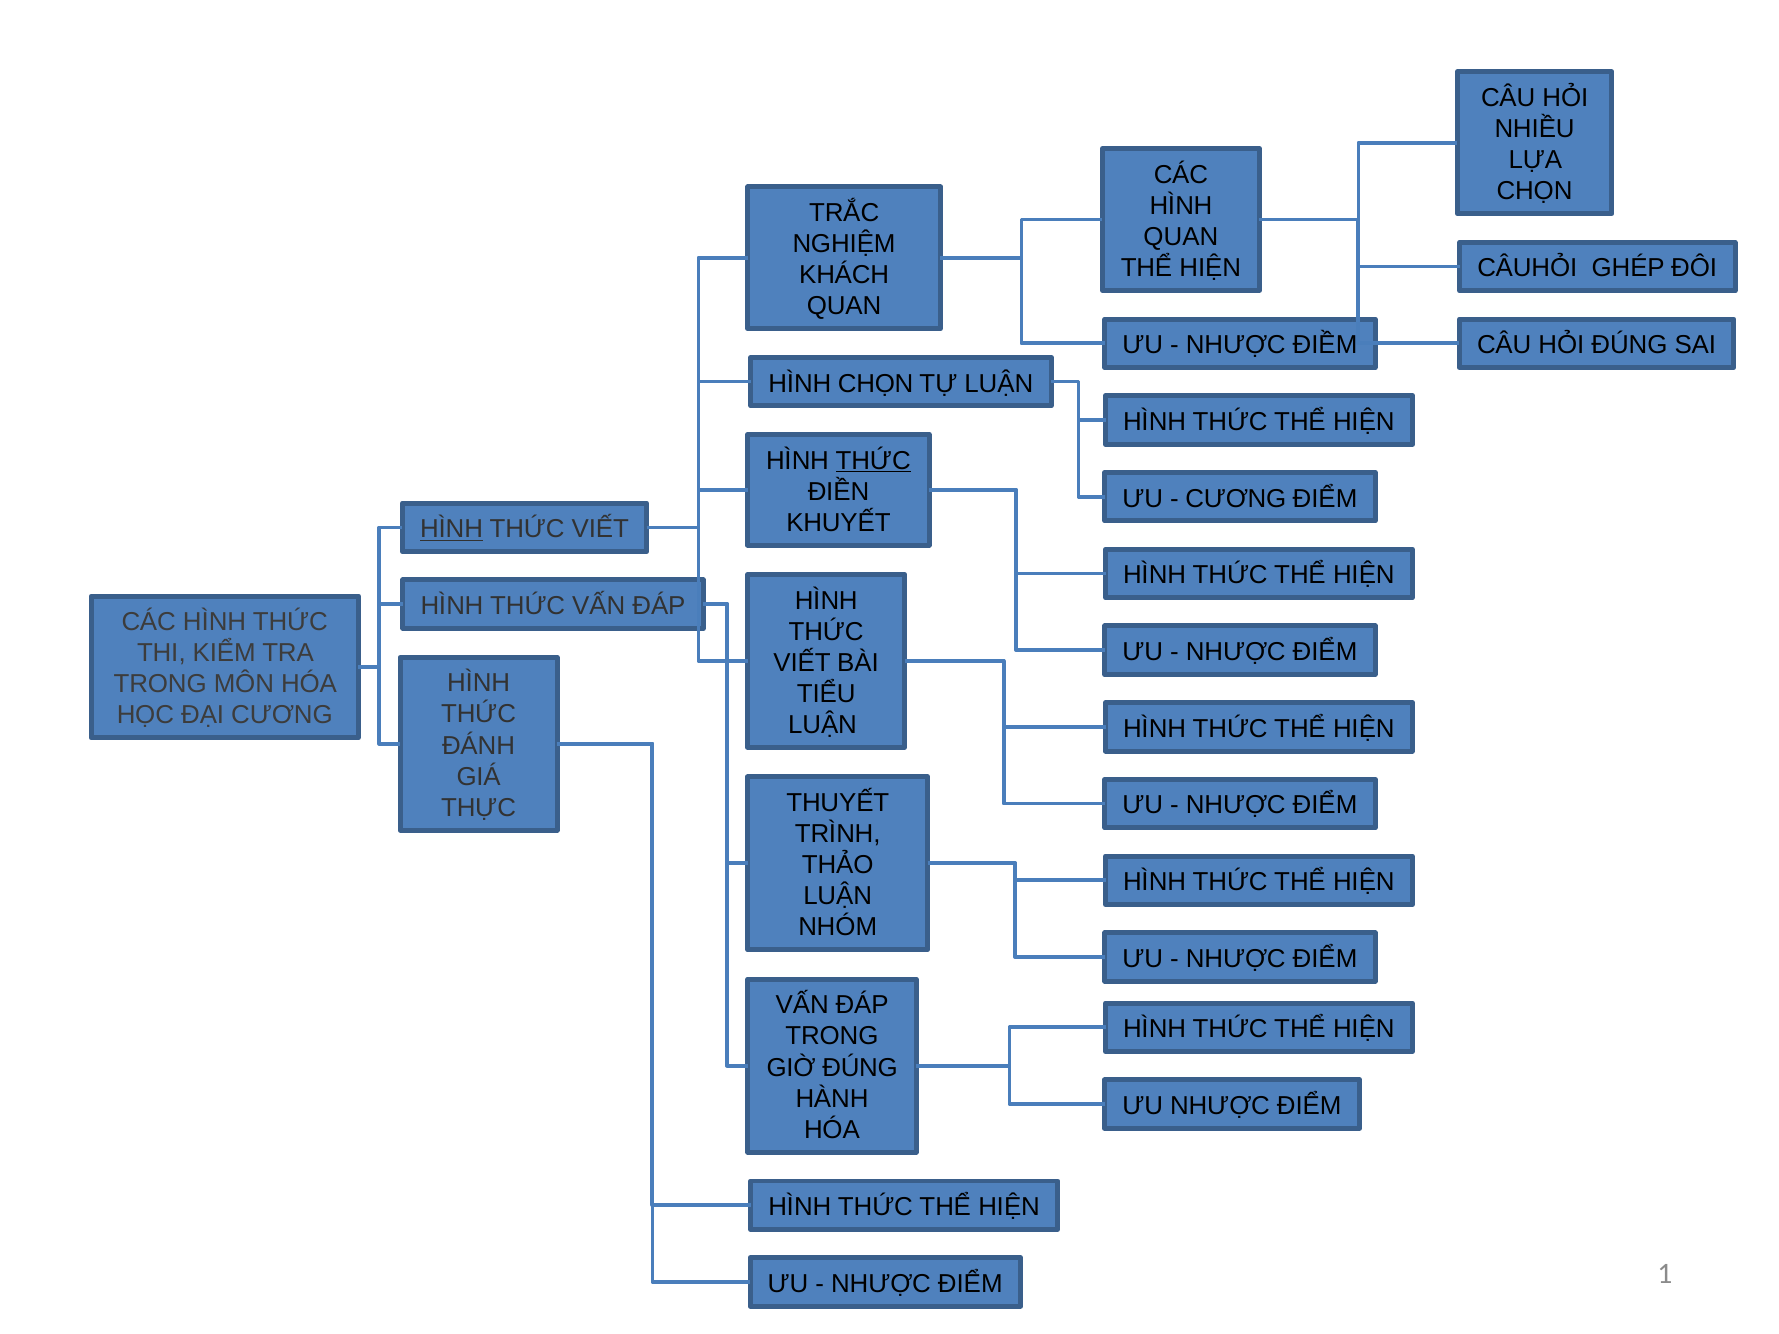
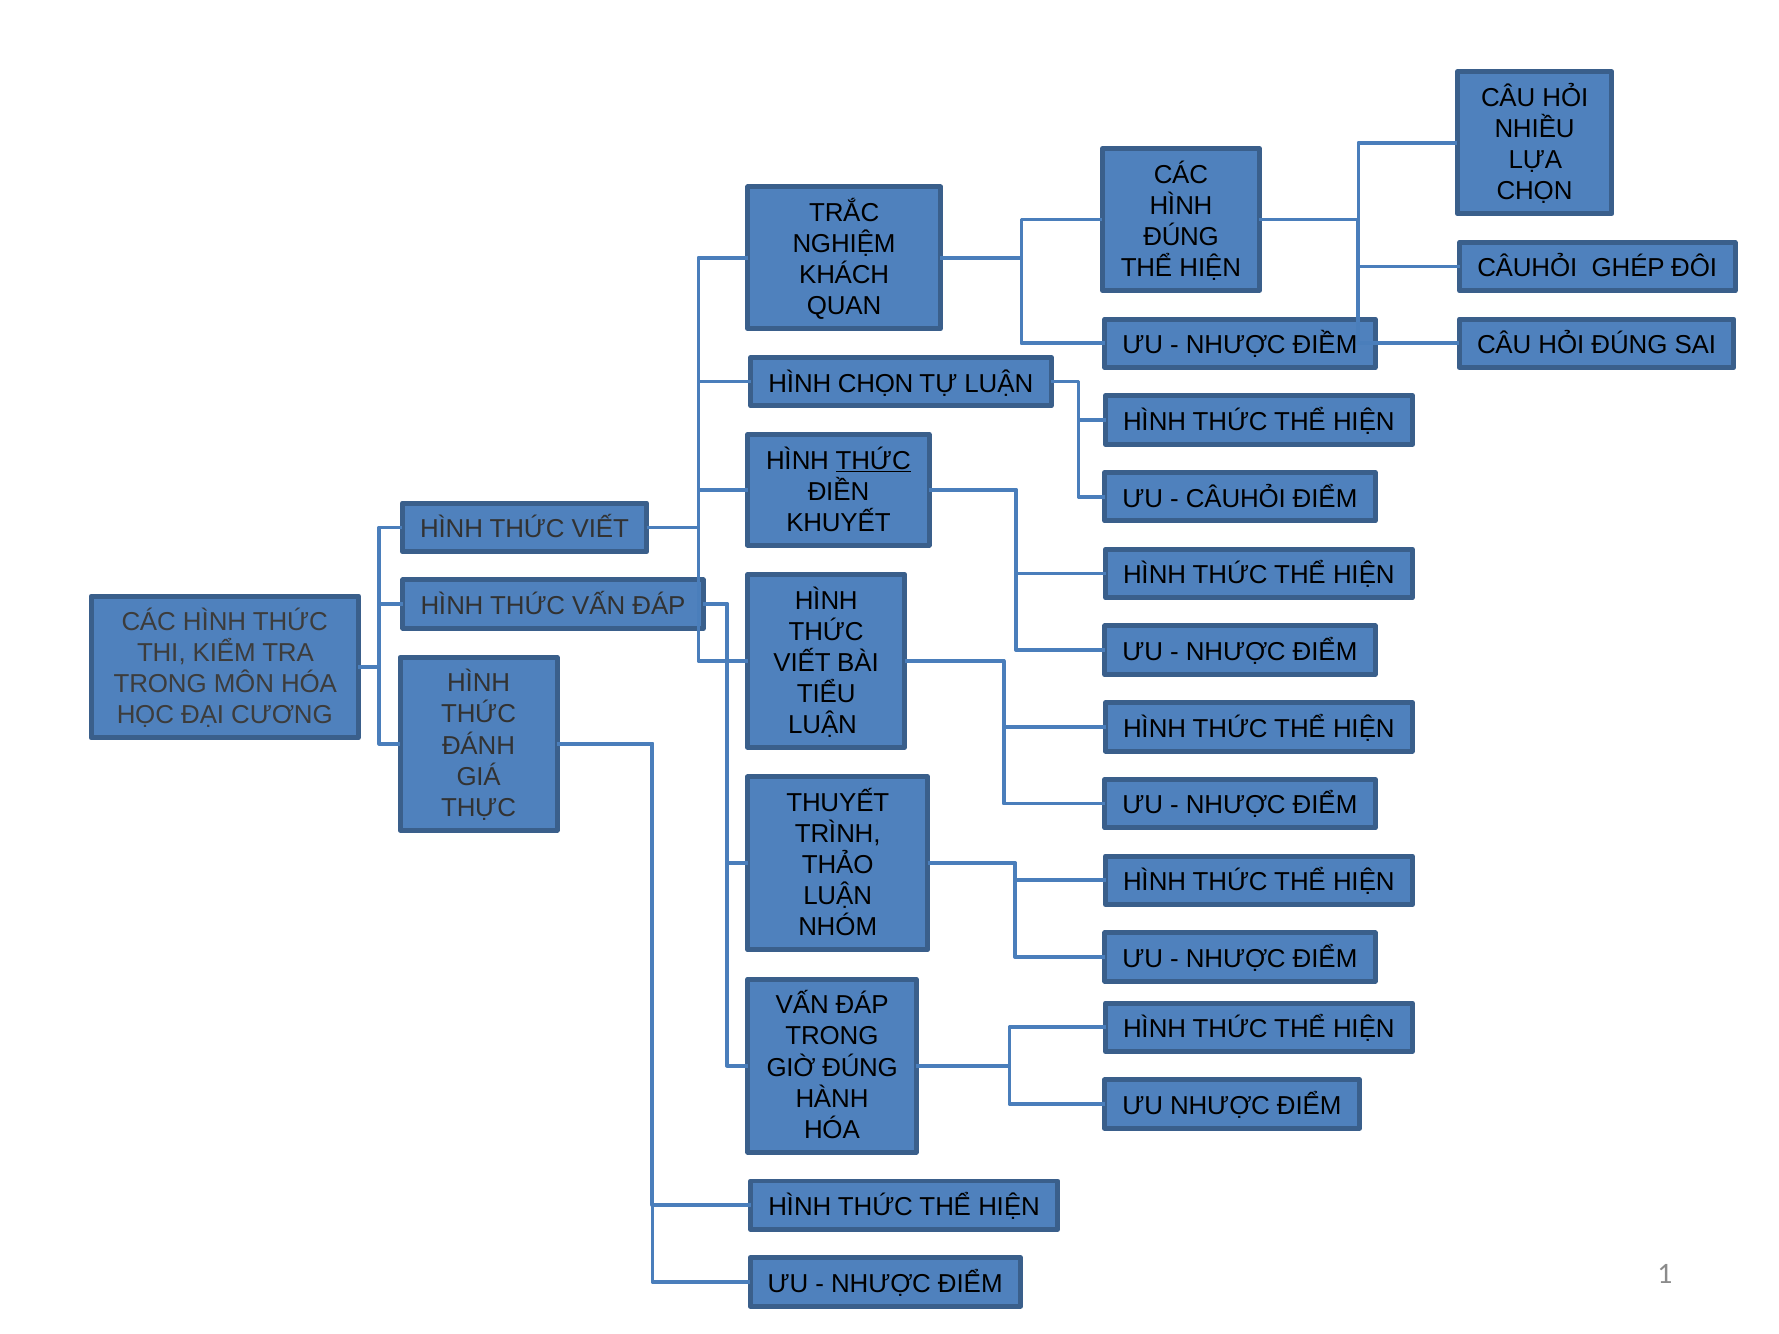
QUAN: QUAN -> ĐÚNG (1181, 237)
CƯƠNG: CƯƠNG -> CÂUHỎI (1236, 499)
HÌNH underline: present -> none (451, 529)
